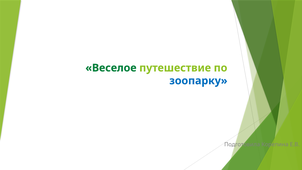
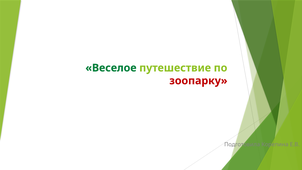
зоопарку colour: blue -> red (198, 81)
